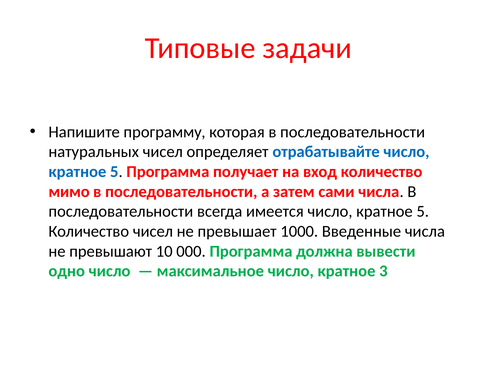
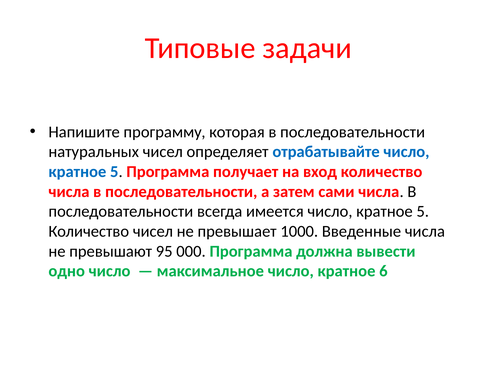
мимо: мимо -> числа (69, 191)
10: 10 -> 95 (164, 251)
3: 3 -> 6 (383, 271)
